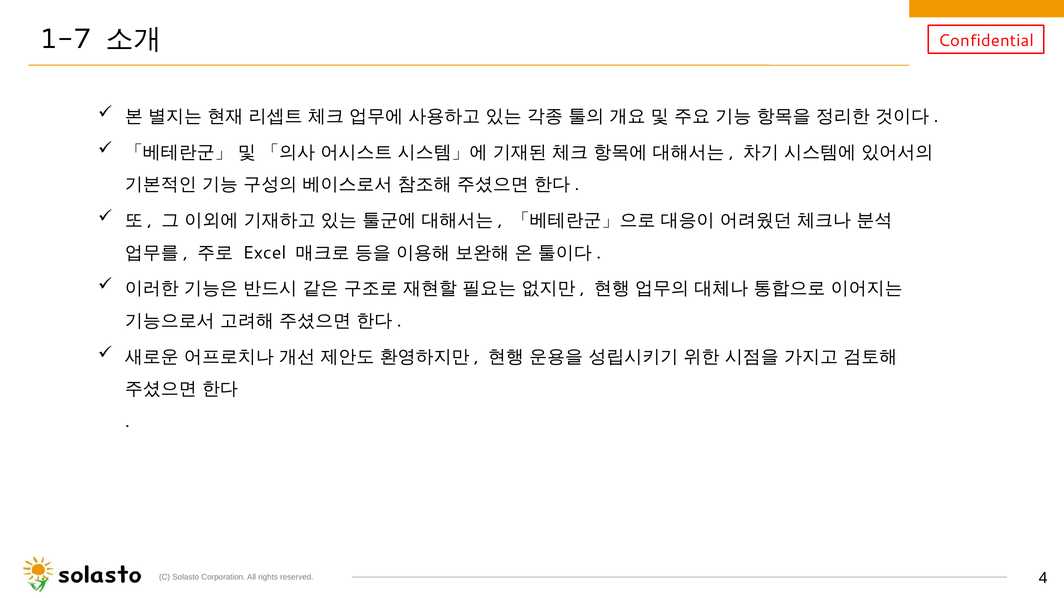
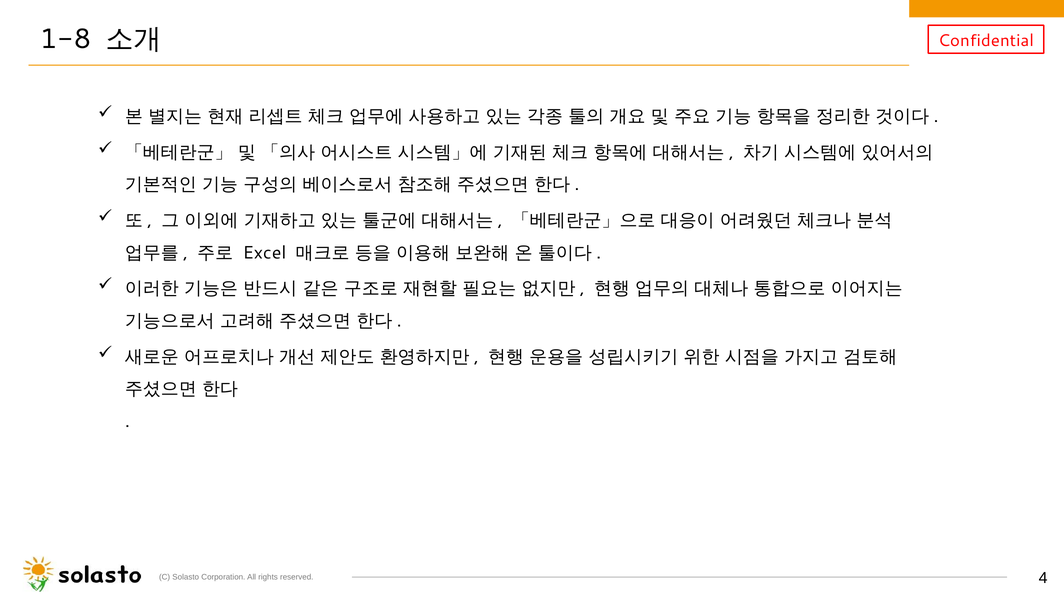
1-7: 1-7 -> 1-8 (66, 39)
